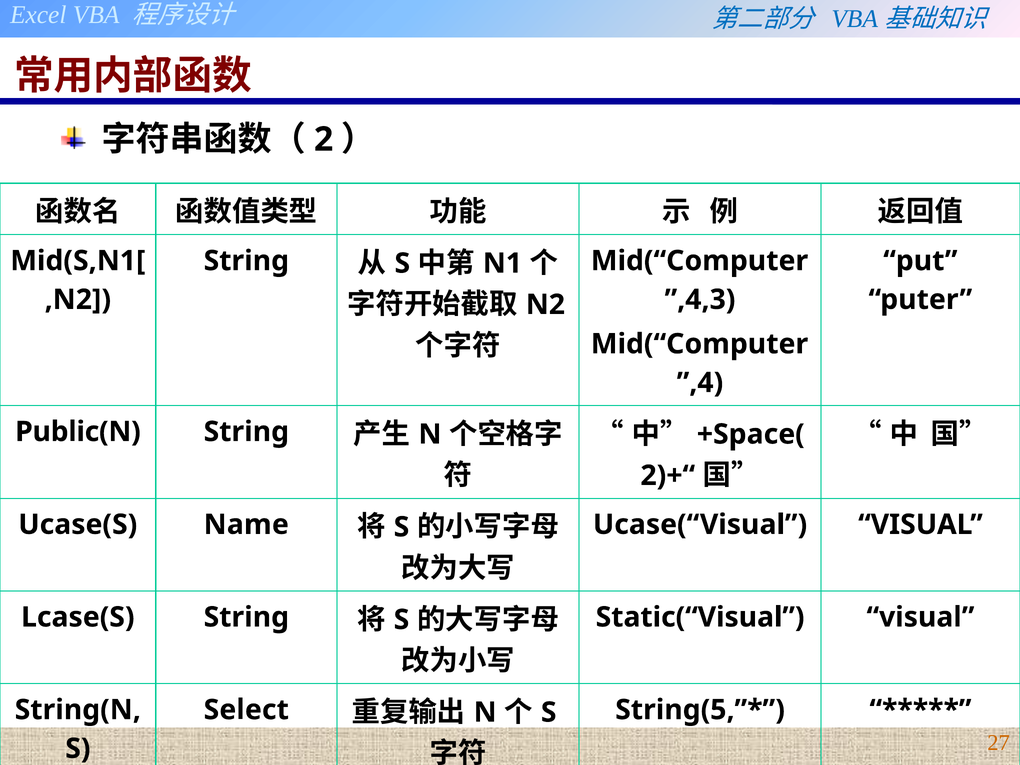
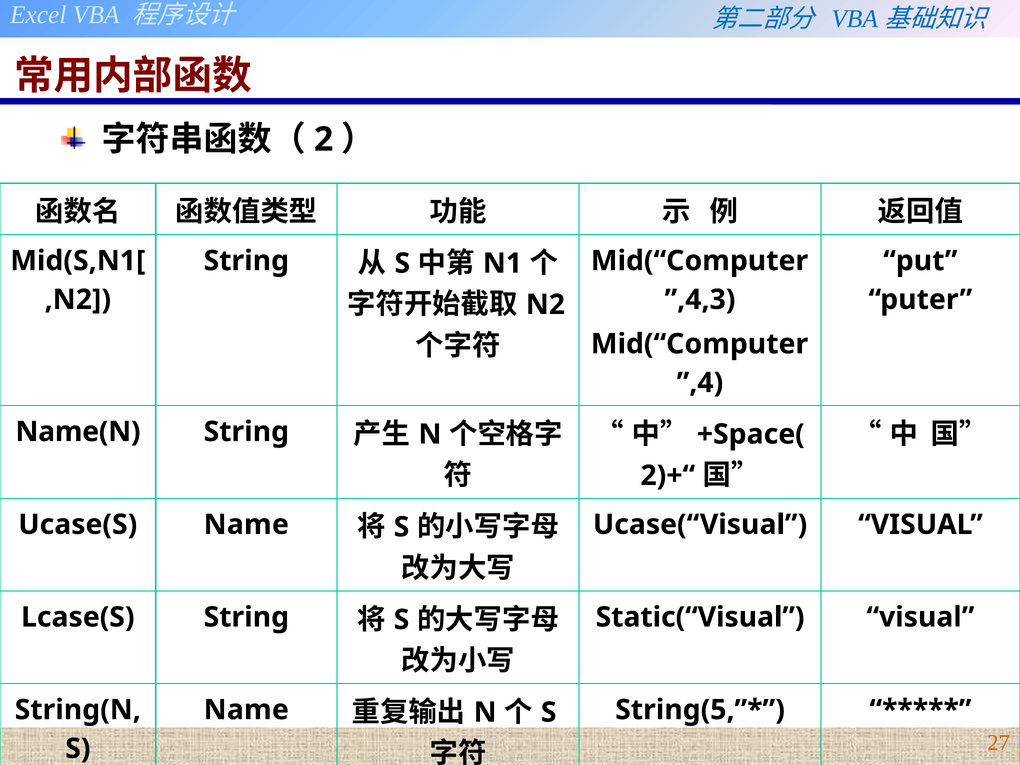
Public(N: Public(N -> Name(N (78, 432)
Select: Select -> Name (246, 710)
